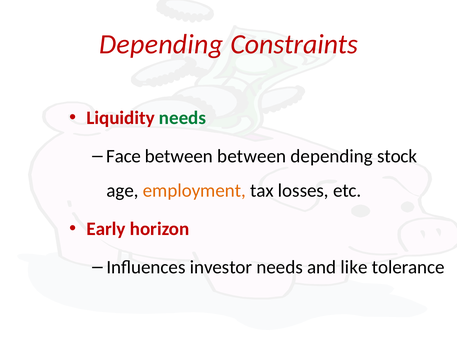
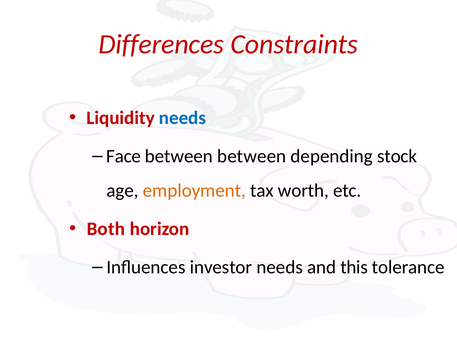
Depending: Depending -> Differences (161, 44)
needs colour: green -> blue (183, 118)
losses: losses -> worth (303, 190)
Early: Early -> Both (106, 229)
like: like -> this (354, 267)
